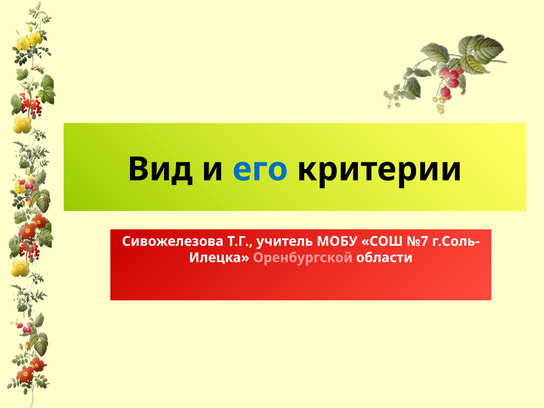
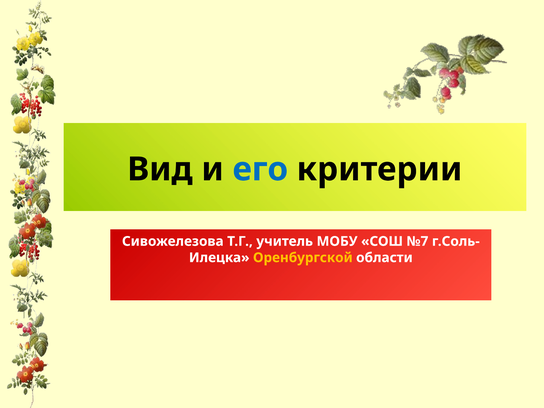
Оренбургской colour: pink -> yellow (303, 258)
